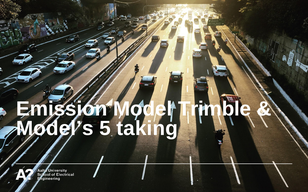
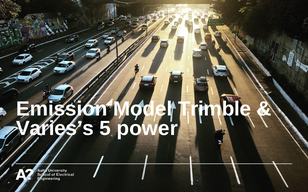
Model’s: Model’s -> Varies’s (55, 129)
taking: taking -> power (147, 129)
